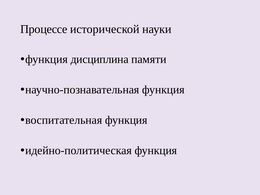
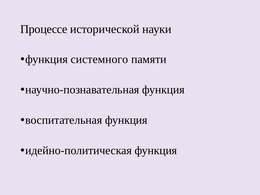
дисциплина: дисциплина -> системного (99, 59)
